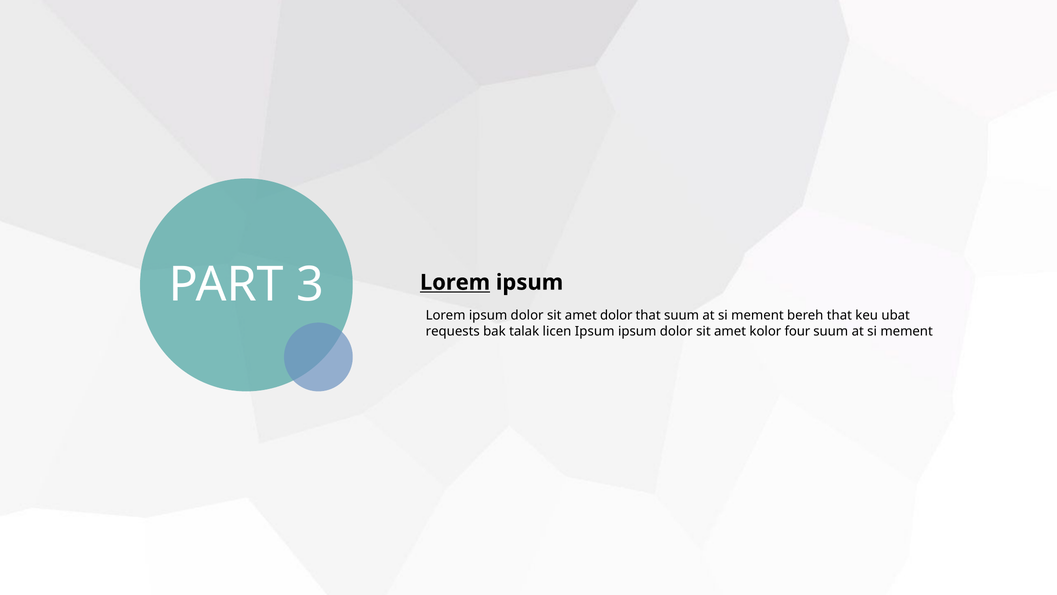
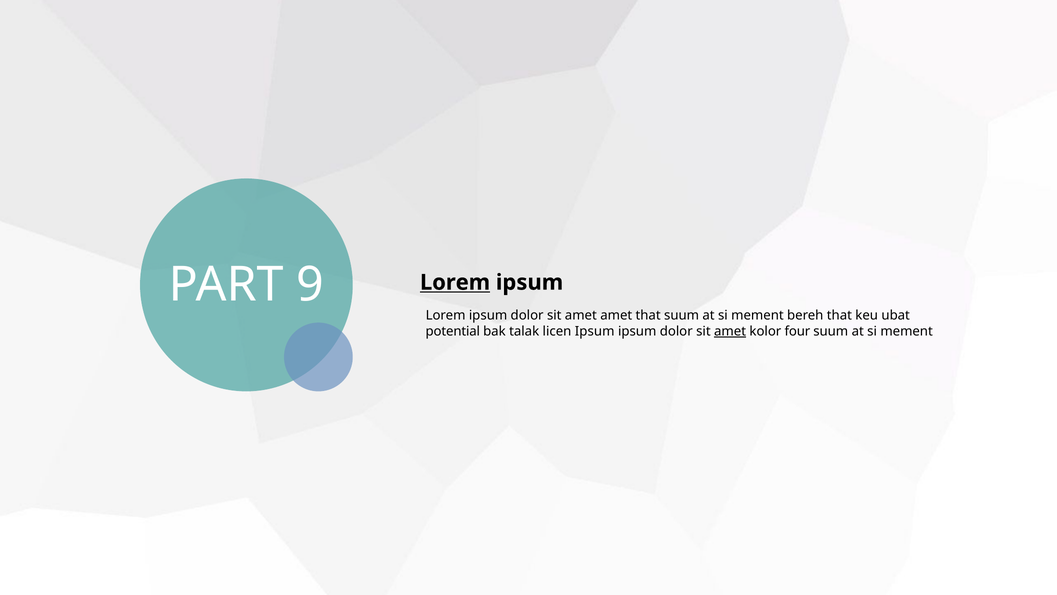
3: 3 -> 9 (310, 284)
amet dolor: dolor -> amet (616, 315)
requests: requests -> potential (453, 331)
amet underline: none -> present (730, 331)
